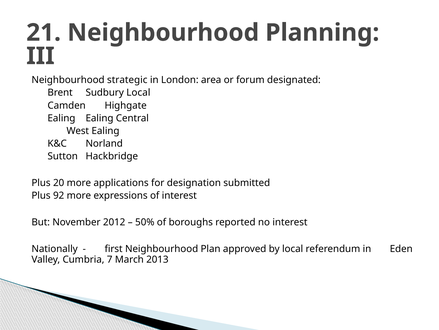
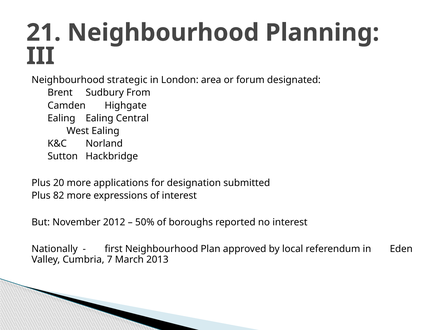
Sudbury Local: Local -> From (138, 93)
92: 92 -> 82 (59, 195)
